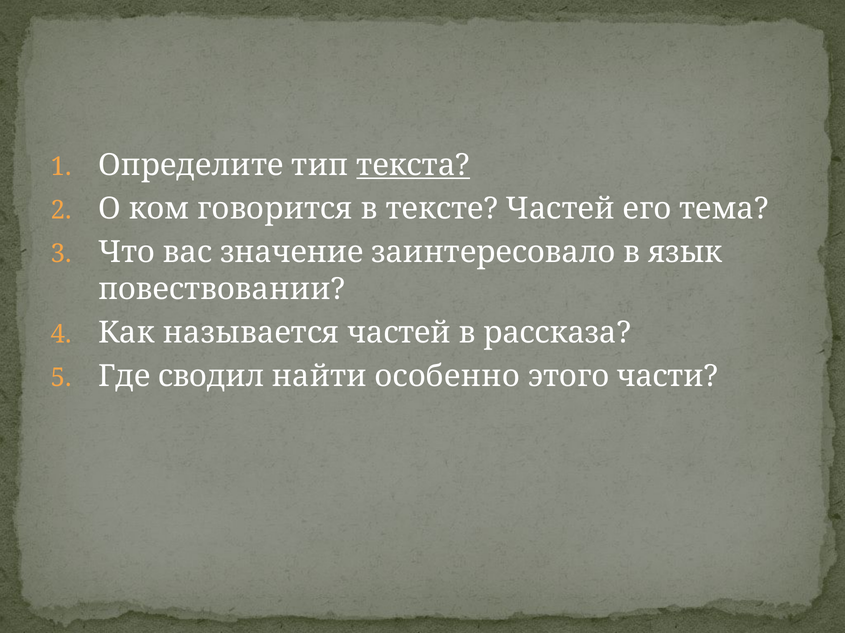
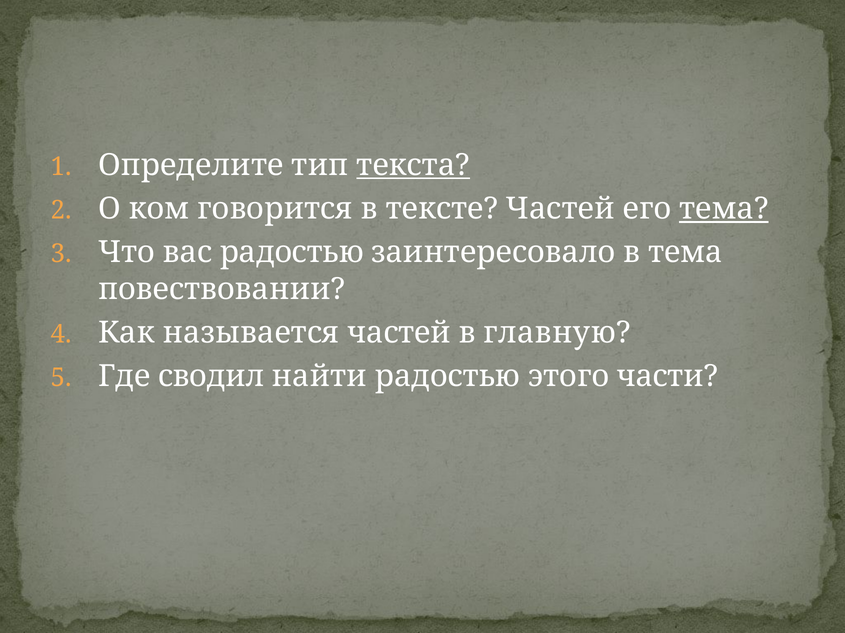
тема underline: none -> present (724, 209)
вас значение: значение -> радостью (292, 253)
в язык: язык -> тема (685, 253)
рассказа: рассказа -> главную (557, 333)
найти особенно: особенно -> радостью (447, 377)
